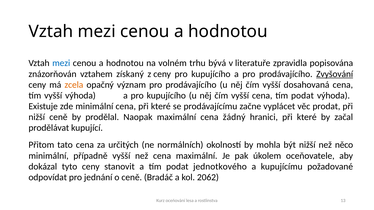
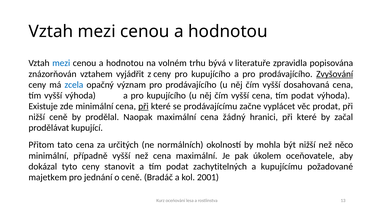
získaný: získaný -> vyjádřit (130, 74)
zcela colour: orange -> blue (74, 85)
při underline: none -> present (143, 106)
jednotkového: jednotkového -> zachytitelných (220, 167)
odpovídat: odpovídat -> majetkem (48, 178)
2062: 2062 -> 2001 (208, 178)
